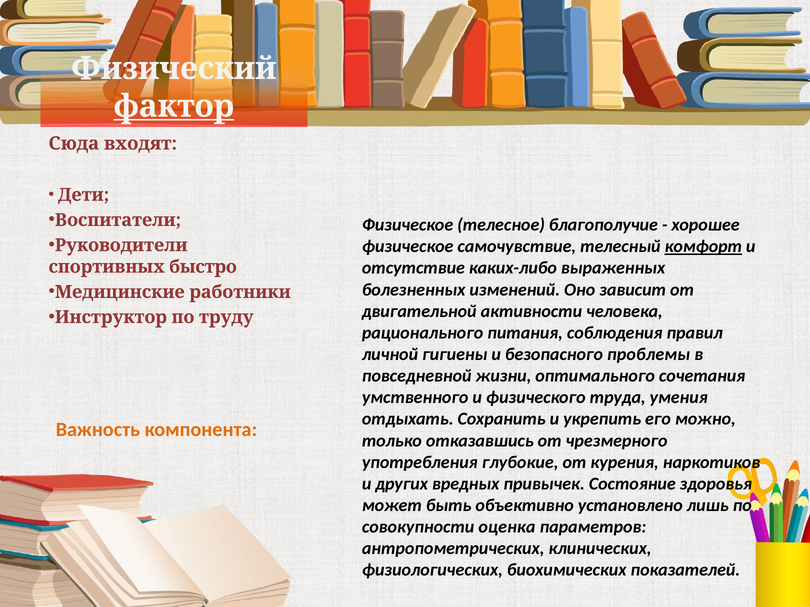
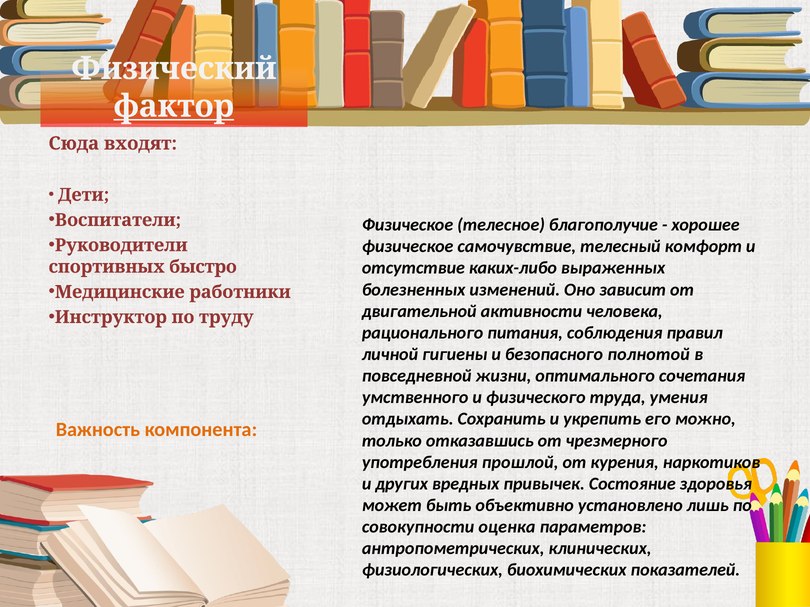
комфорт underline: present -> none (703, 247)
проблемы: проблемы -> полнотой (649, 355)
глубокие: глубокие -> прошлой (520, 463)
